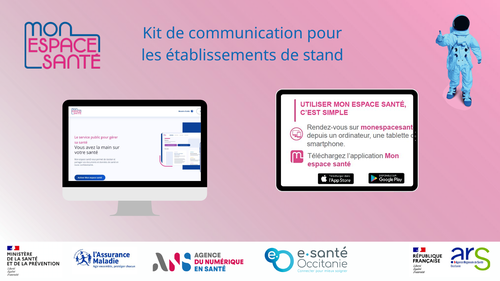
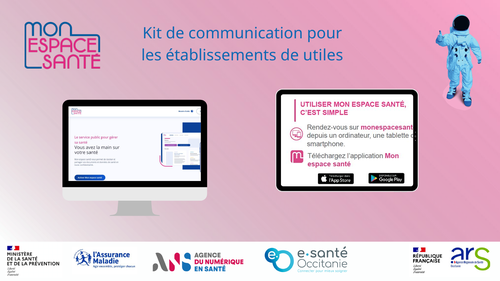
stand: stand -> utiles (323, 55)
